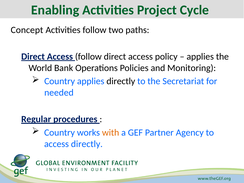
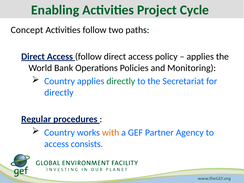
directly colour: black -> green (121, 81)
needed: needed -> directly (59, 93)
access directly: directly -> consists (87, 144)
